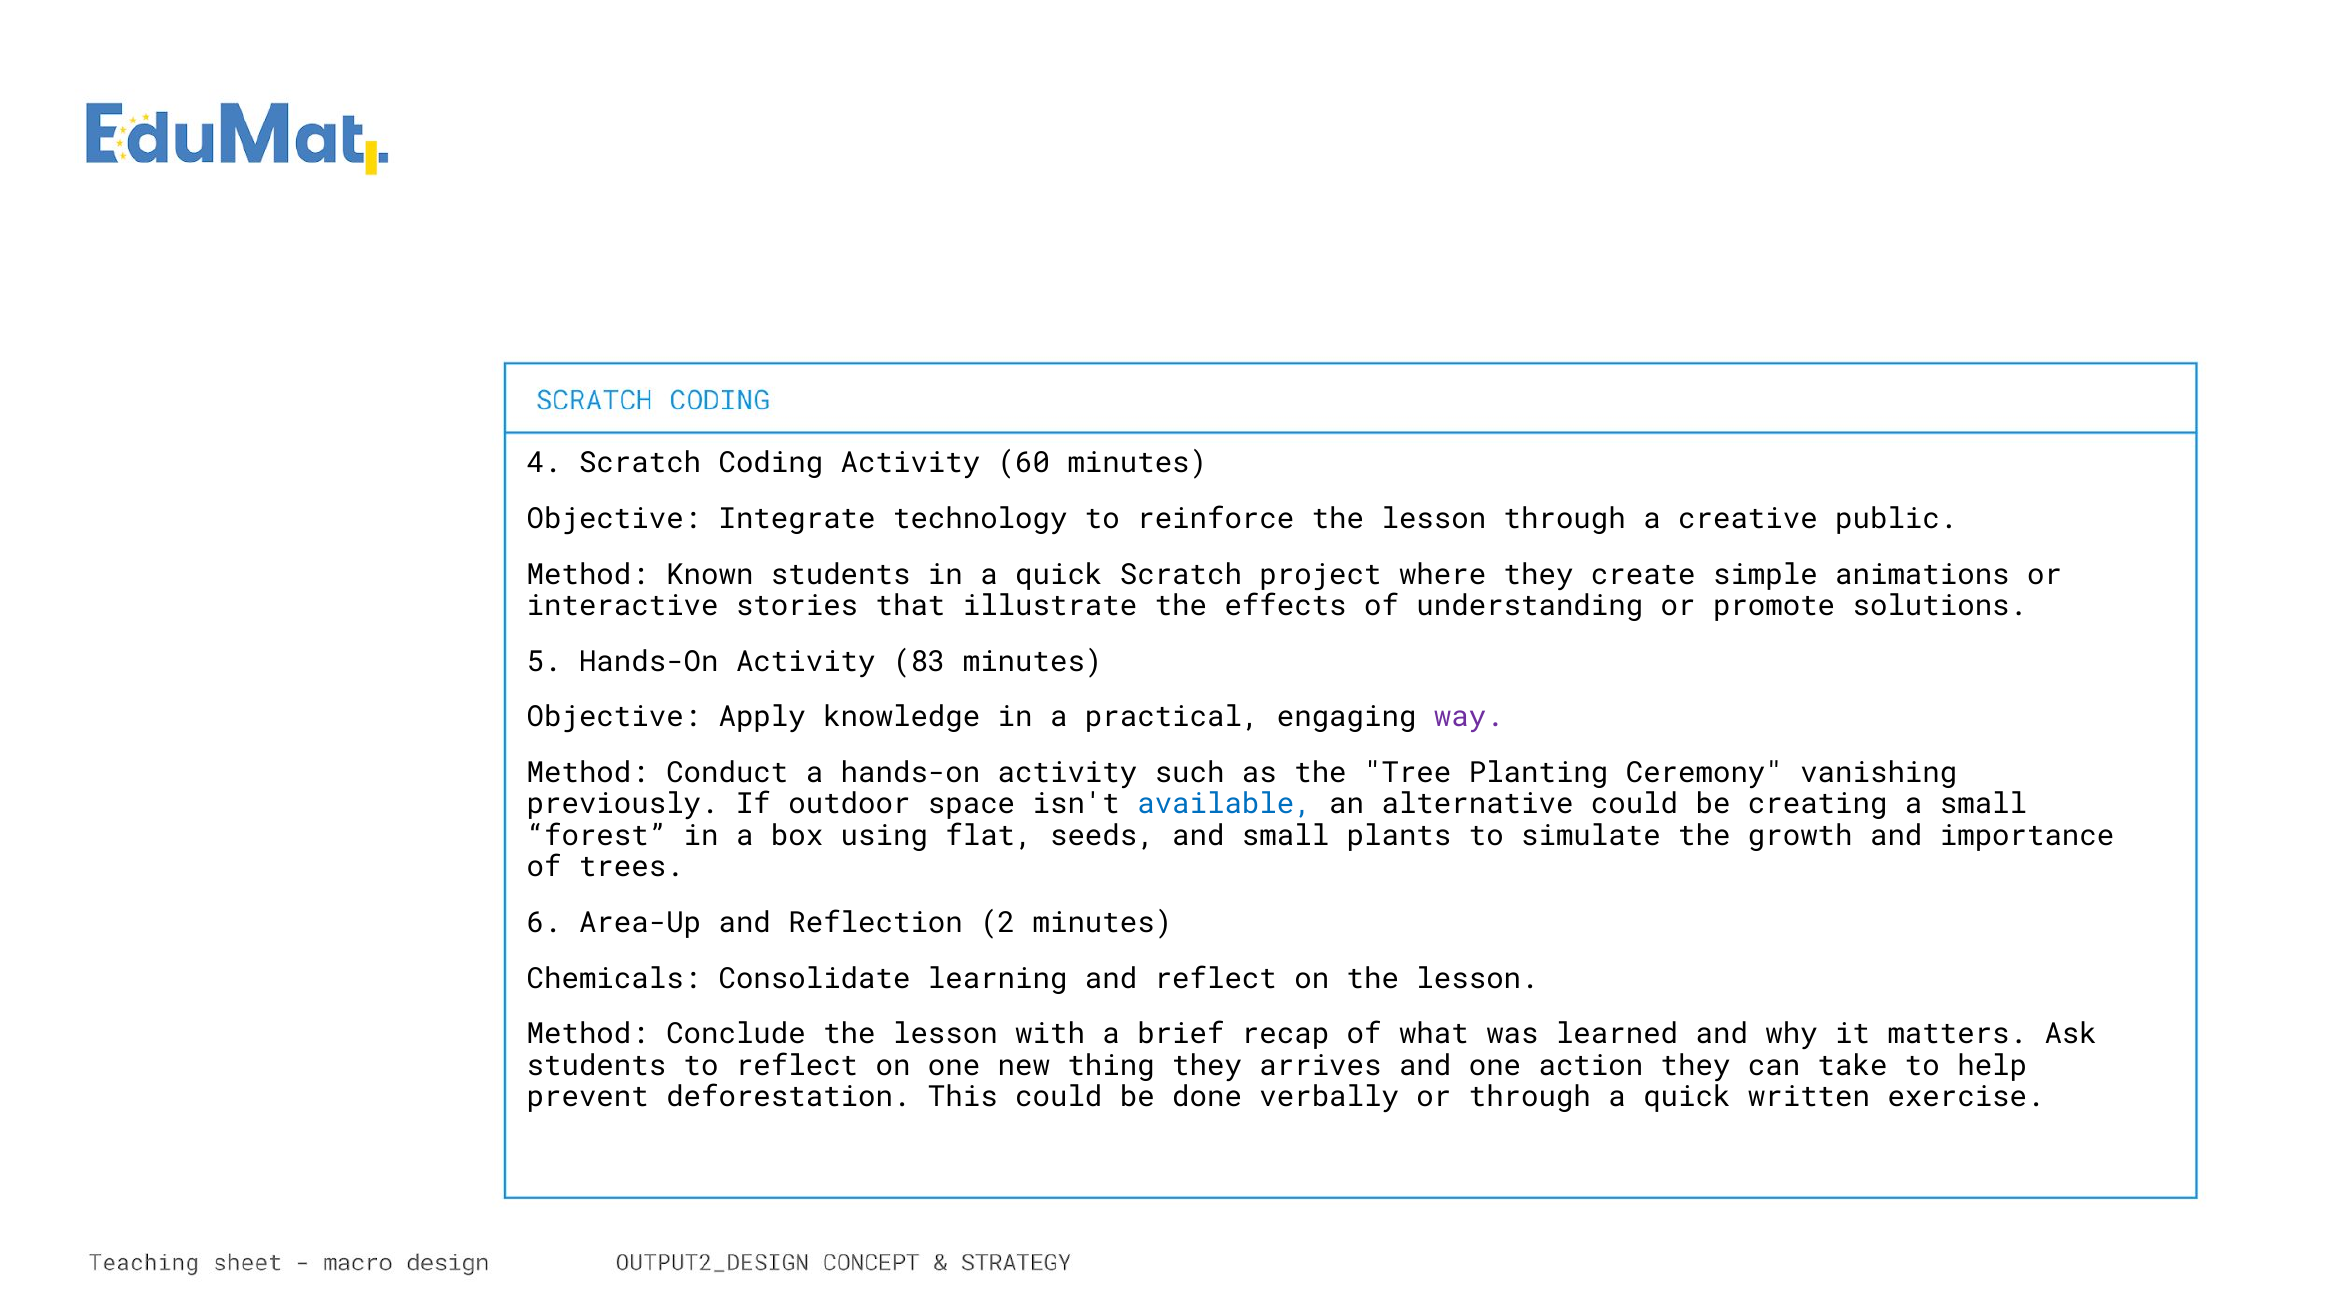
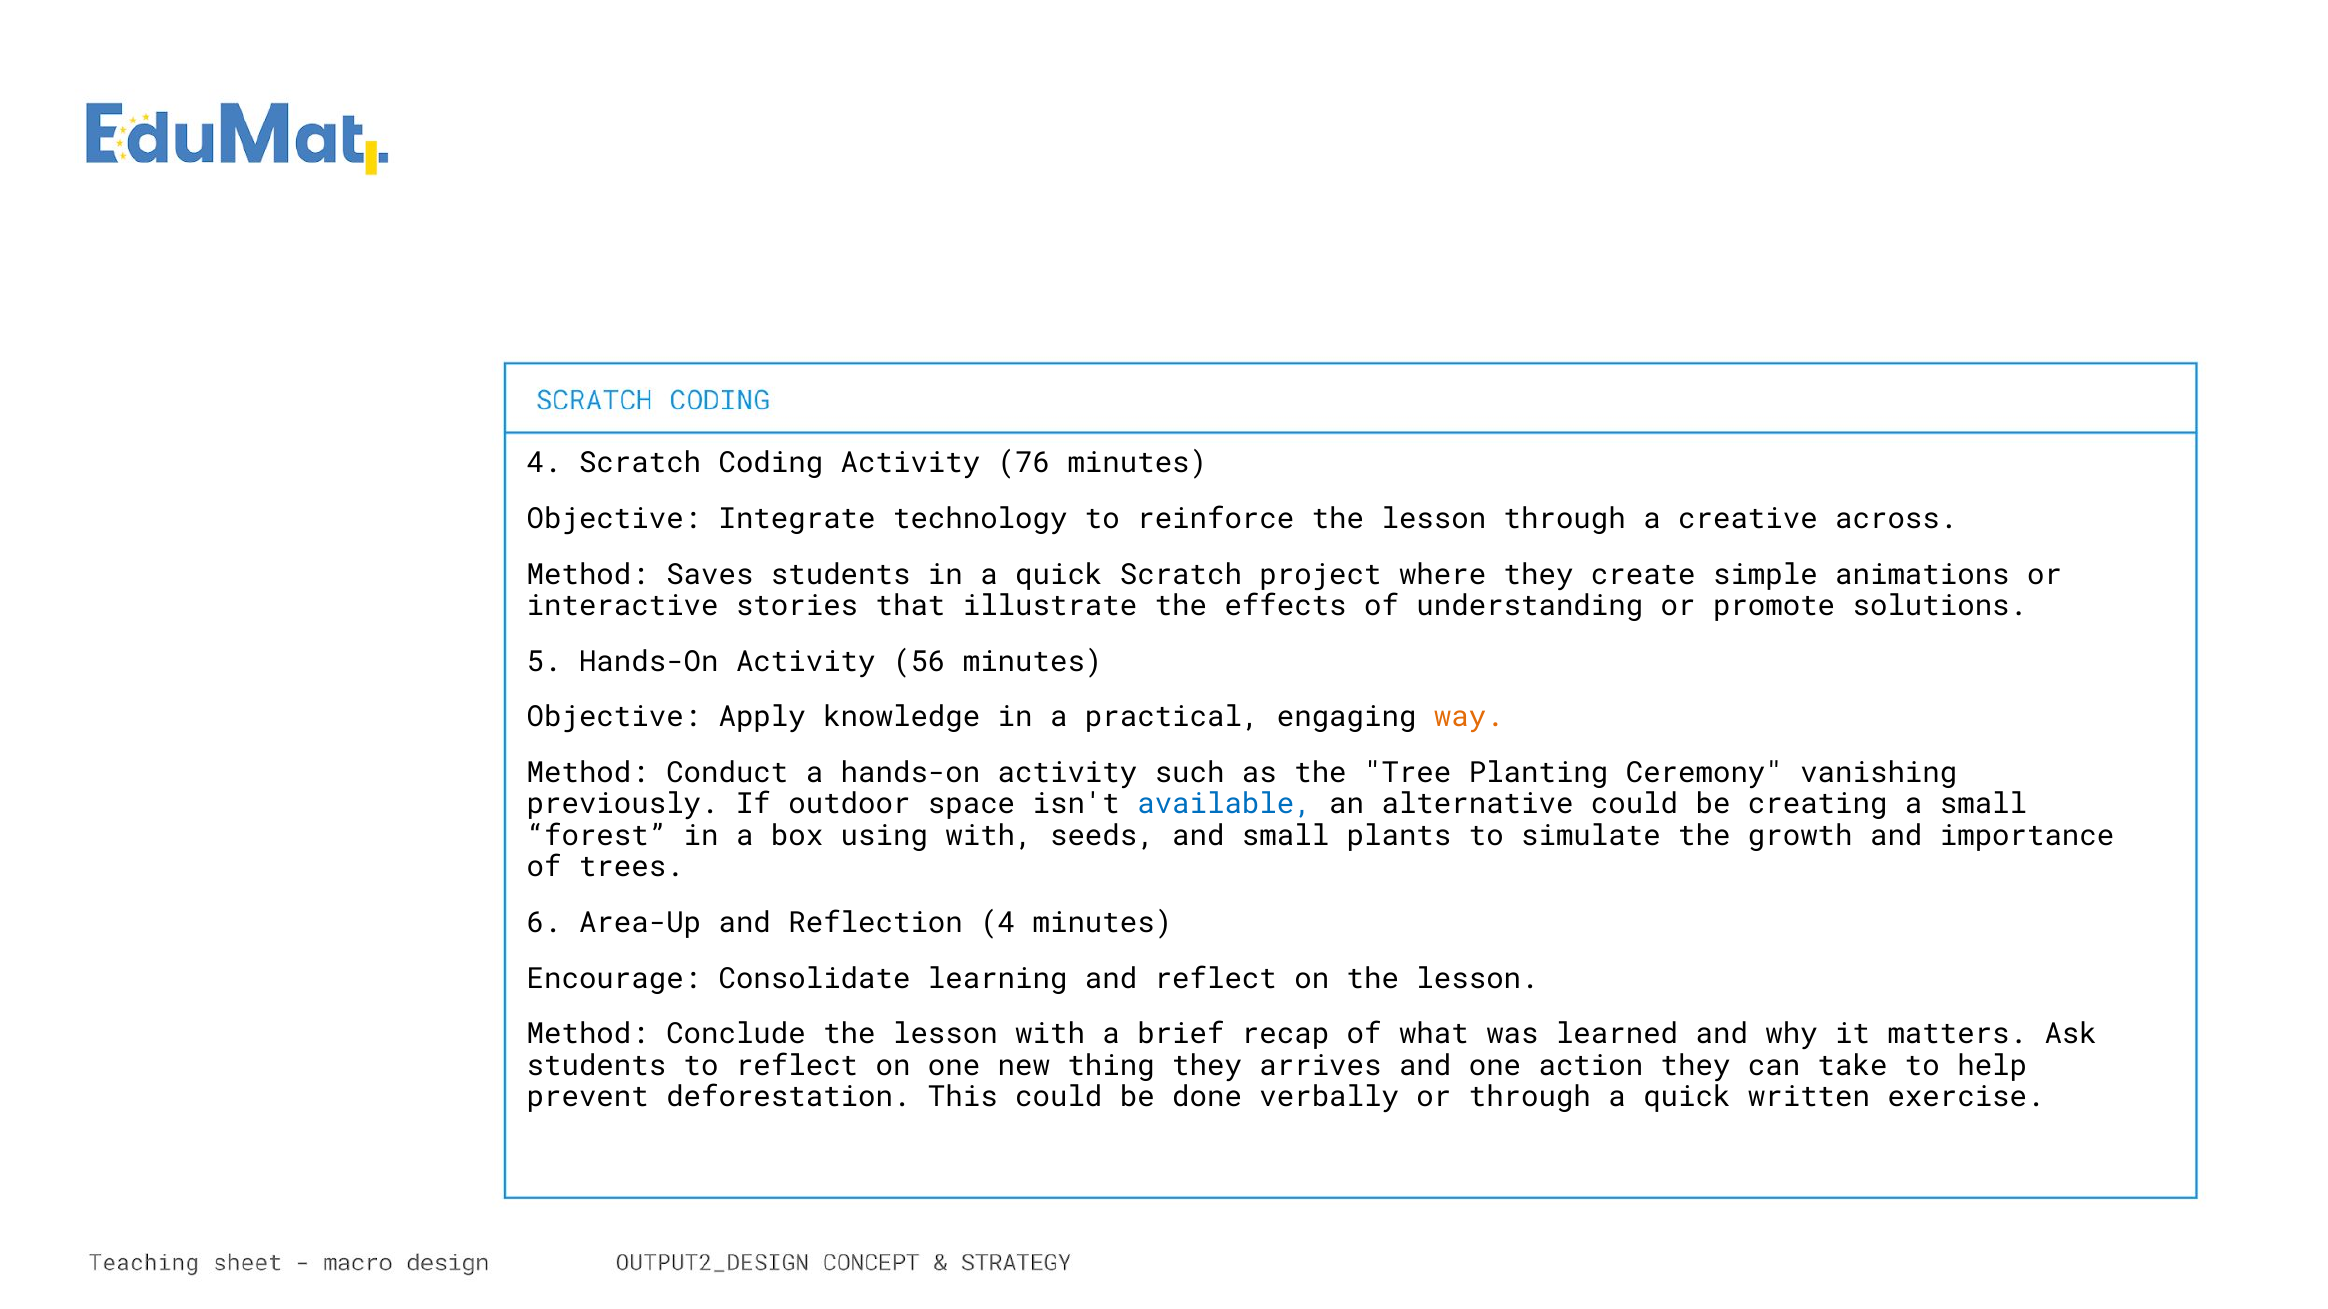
60: 60 -> 76 (1024, 463)
public: public -> across (1896, 519)
Known: Known -> Saves (710, 575)
83: 83 -> 56 (919, 662)
way colour: purple -> orange (1469, 718)
using flat: flat -> with (989, 836)
Reflection 2: 2 -> 4 (998, 923)
Chemicals: Chemicals -> Encourage (614, 979)
